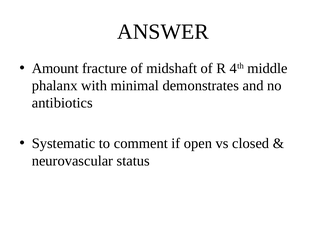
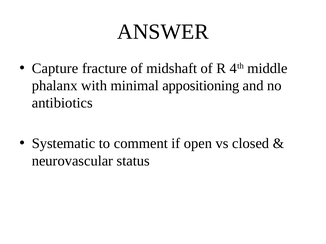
Amount: Amount -> Capture (55, 68)
demonstrates: demonstrates -> appositioning (201, 86)
